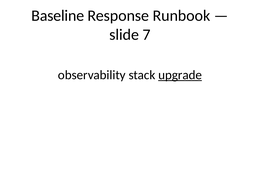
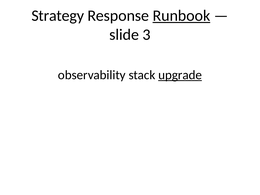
Baseline: Baseline -> Strategy (58, 16)
Runbook underline: none -> present (181, 16)
7: 7 -> 3 (147, 35)
